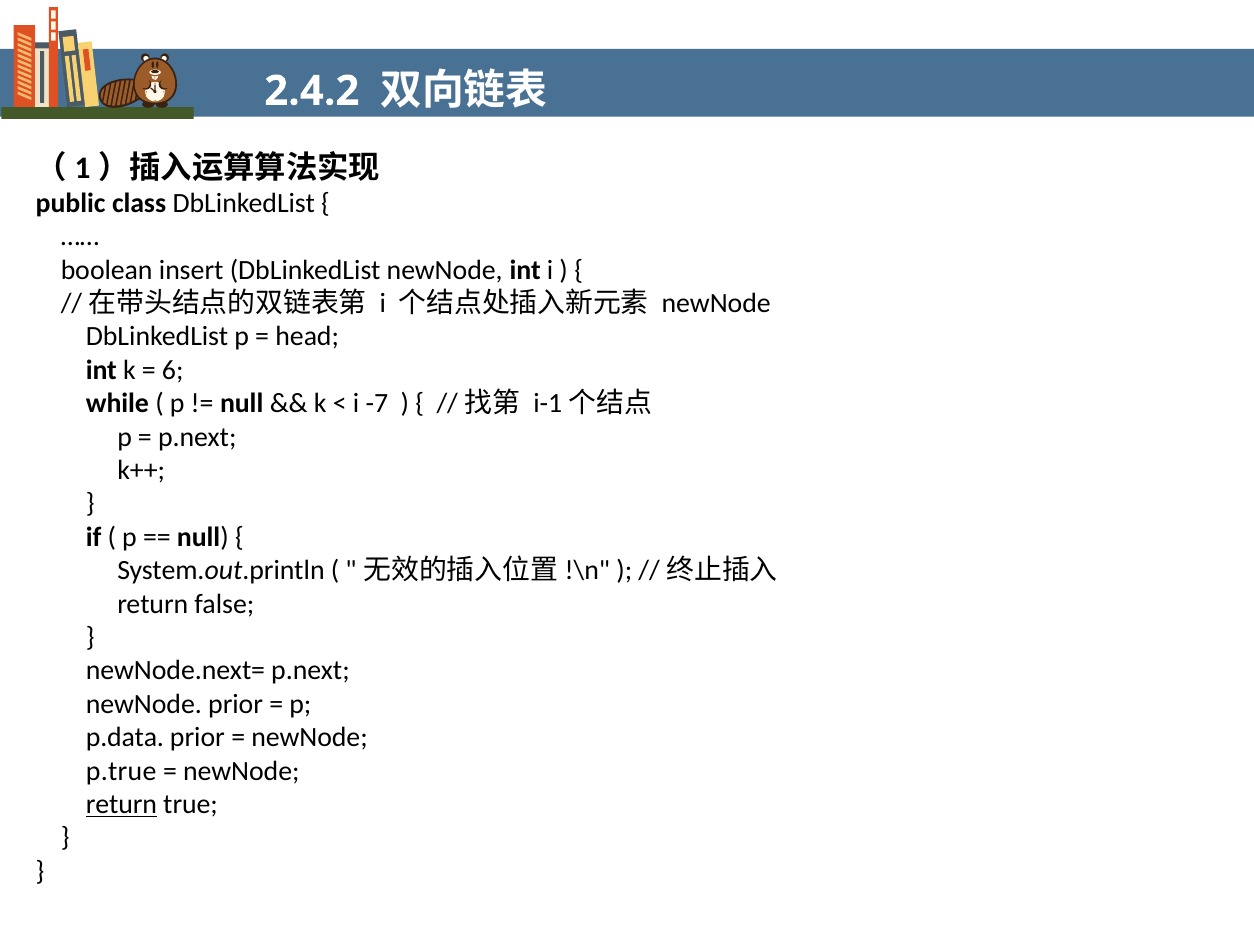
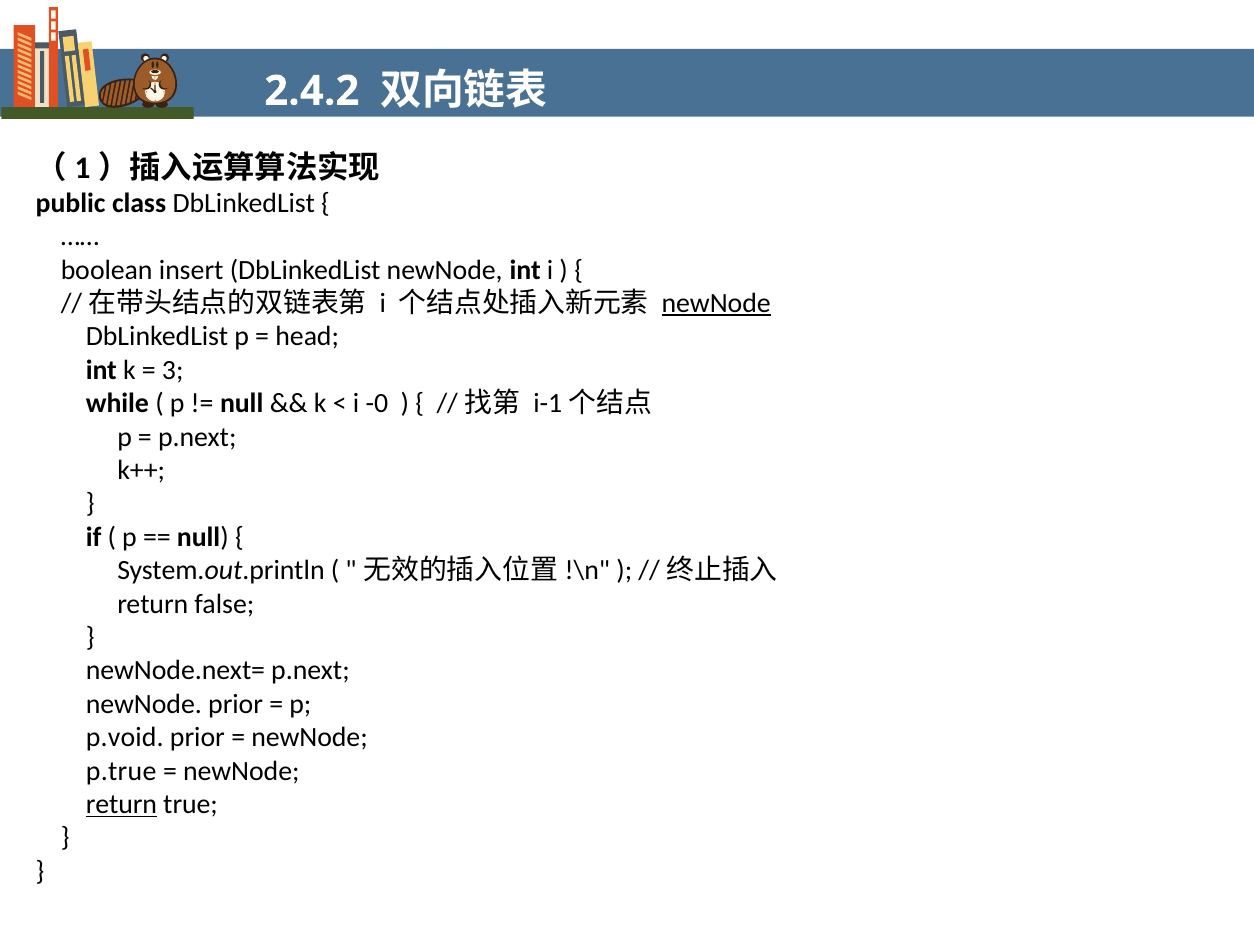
newNode underline: none -> present (716, 303)
6: 6 -> 3 (173, 370)
-7: -7 -> -0 (377, 404)
p.data: p.data -> p.void (125, 738)
